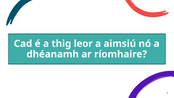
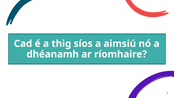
leor: leor -> síos (83, 44)
